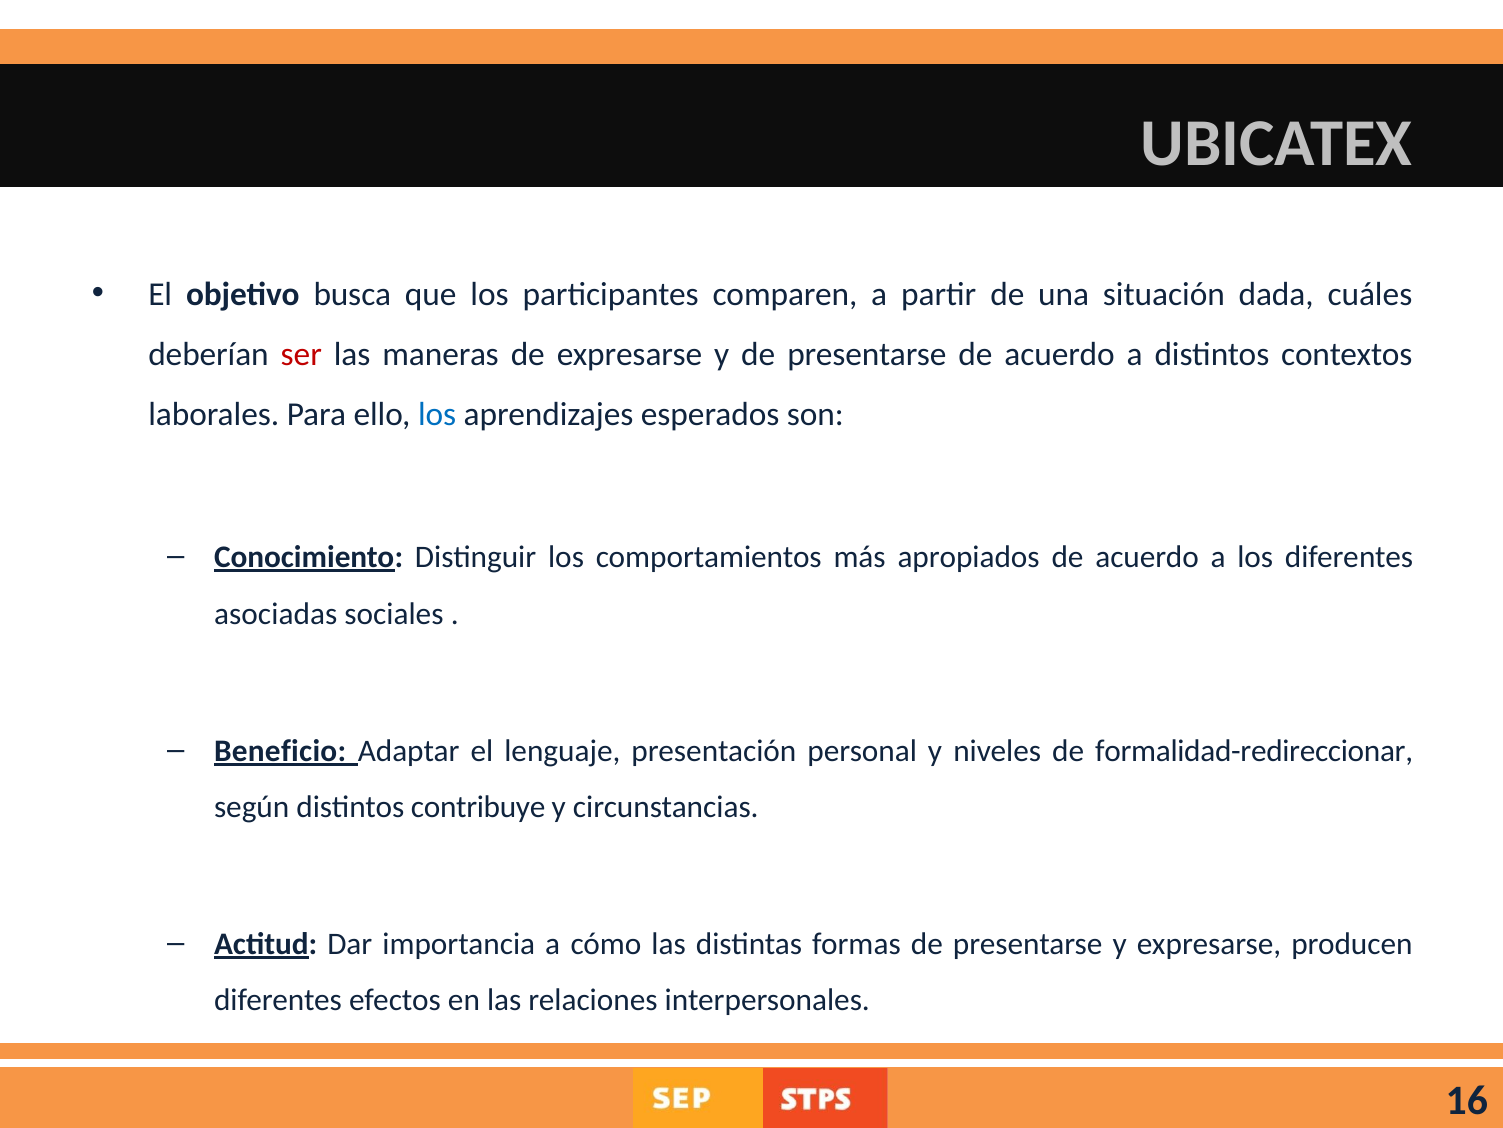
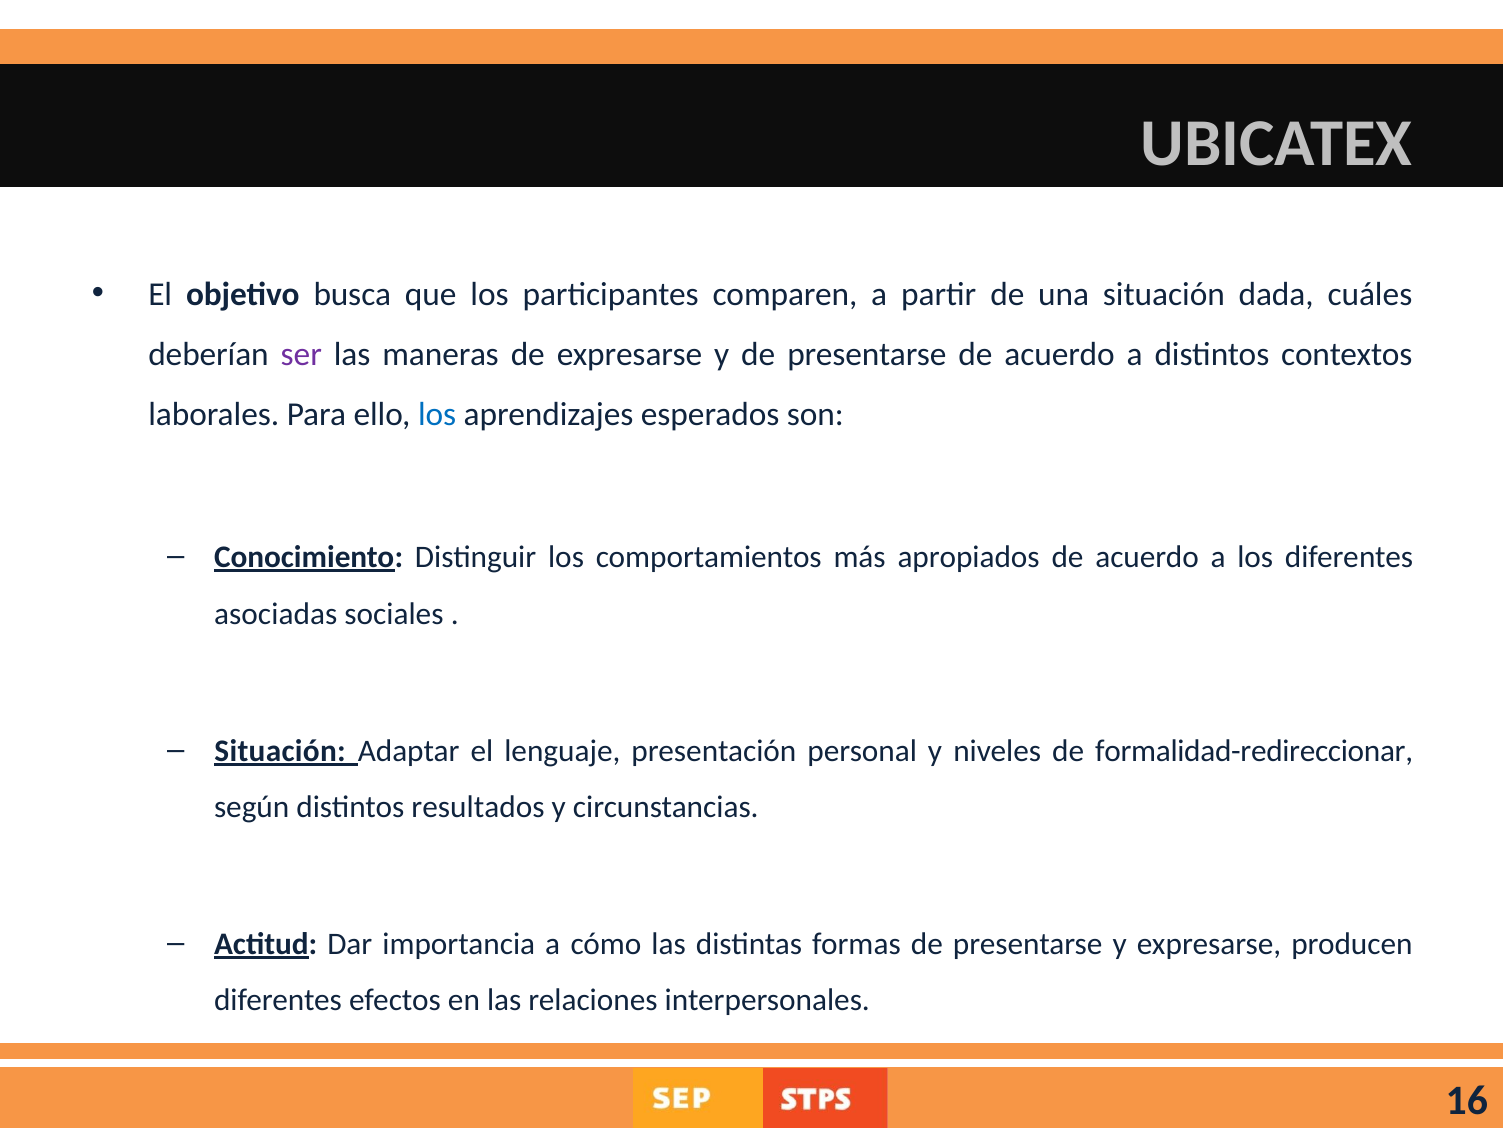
ser colour: red -> purple (301, 354)
Beneficio: Beneficio -> Situación (280, 750)
contribuye: contribuye -> resultados (478, 807)
